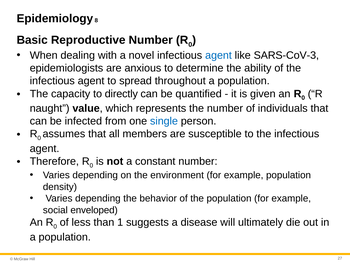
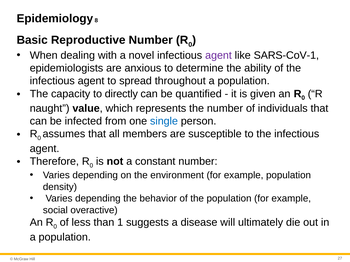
agent colour: blue -> purple (218, 55)
SARS-CoV-3: SARS-CoV-3 -> SARS-CoV-1 (286, 55)
enveloped: enveloped -> overactive (94, 211)
